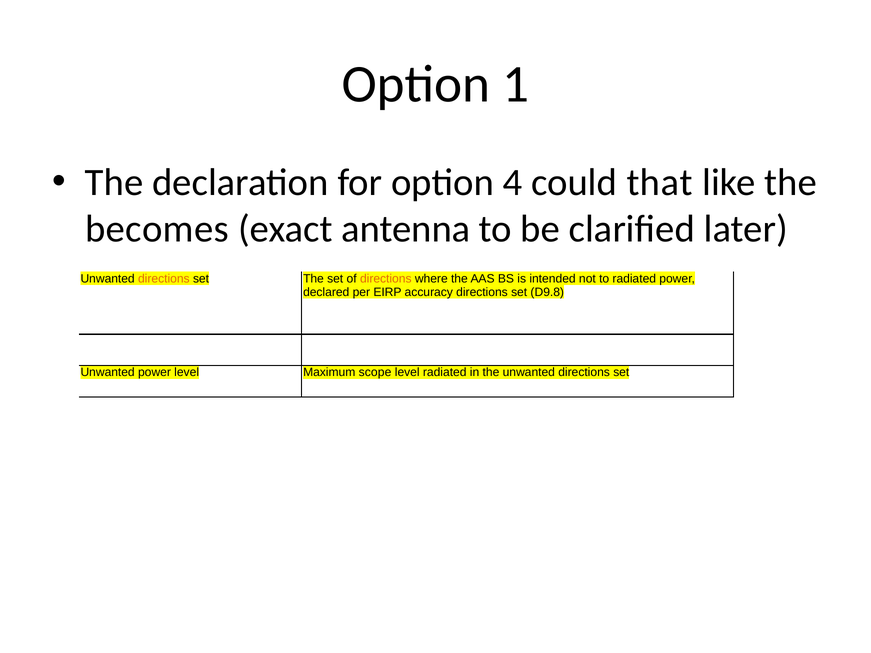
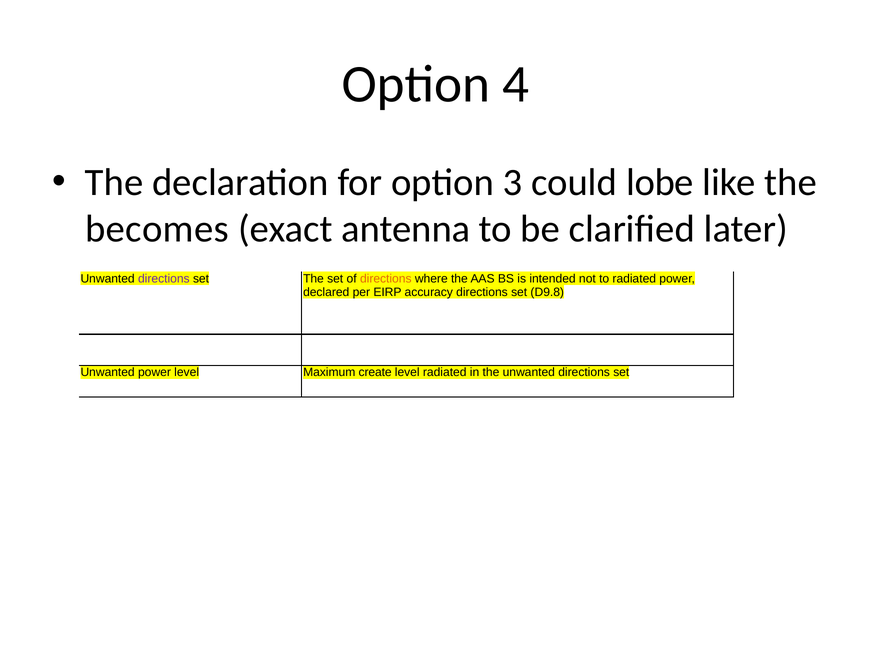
1: 1 -> 4 (516, 84)
4: 4 -> 3 (513, 183)
that: that -> lobe (660, 183)
directions colour: orange -> purple (164, 279)
scope: scope -> create (375, 373)
